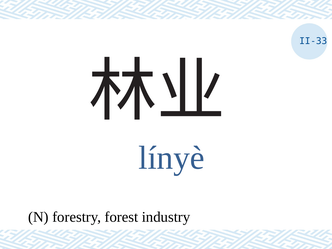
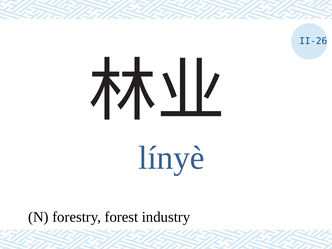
II-33: II-33 -> II-26 (313, 41)
